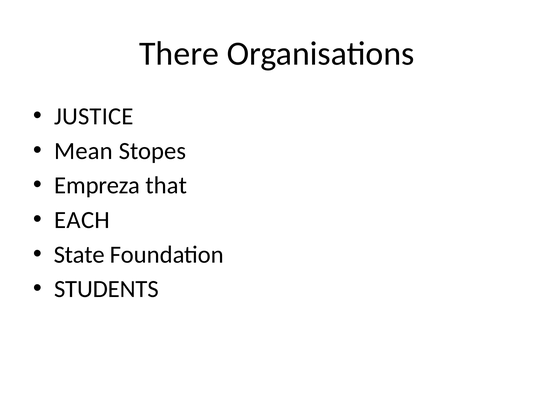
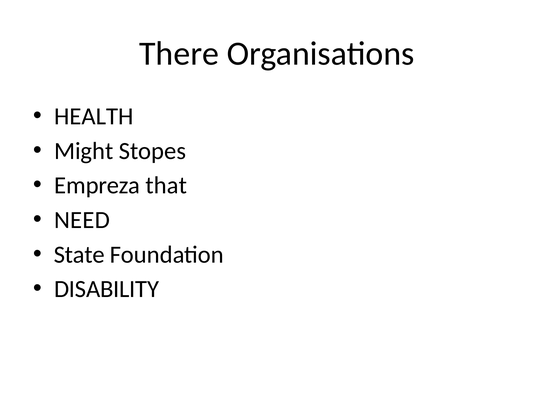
JUSTICE: JUSTICE -> HEALTH (94, 116)
Mean: Mean -> Might (84, 151)
EACH: EACH -> NEED (82, 220)
STUDENTS: STUDENTS -> DISABILITY (107, 289)
